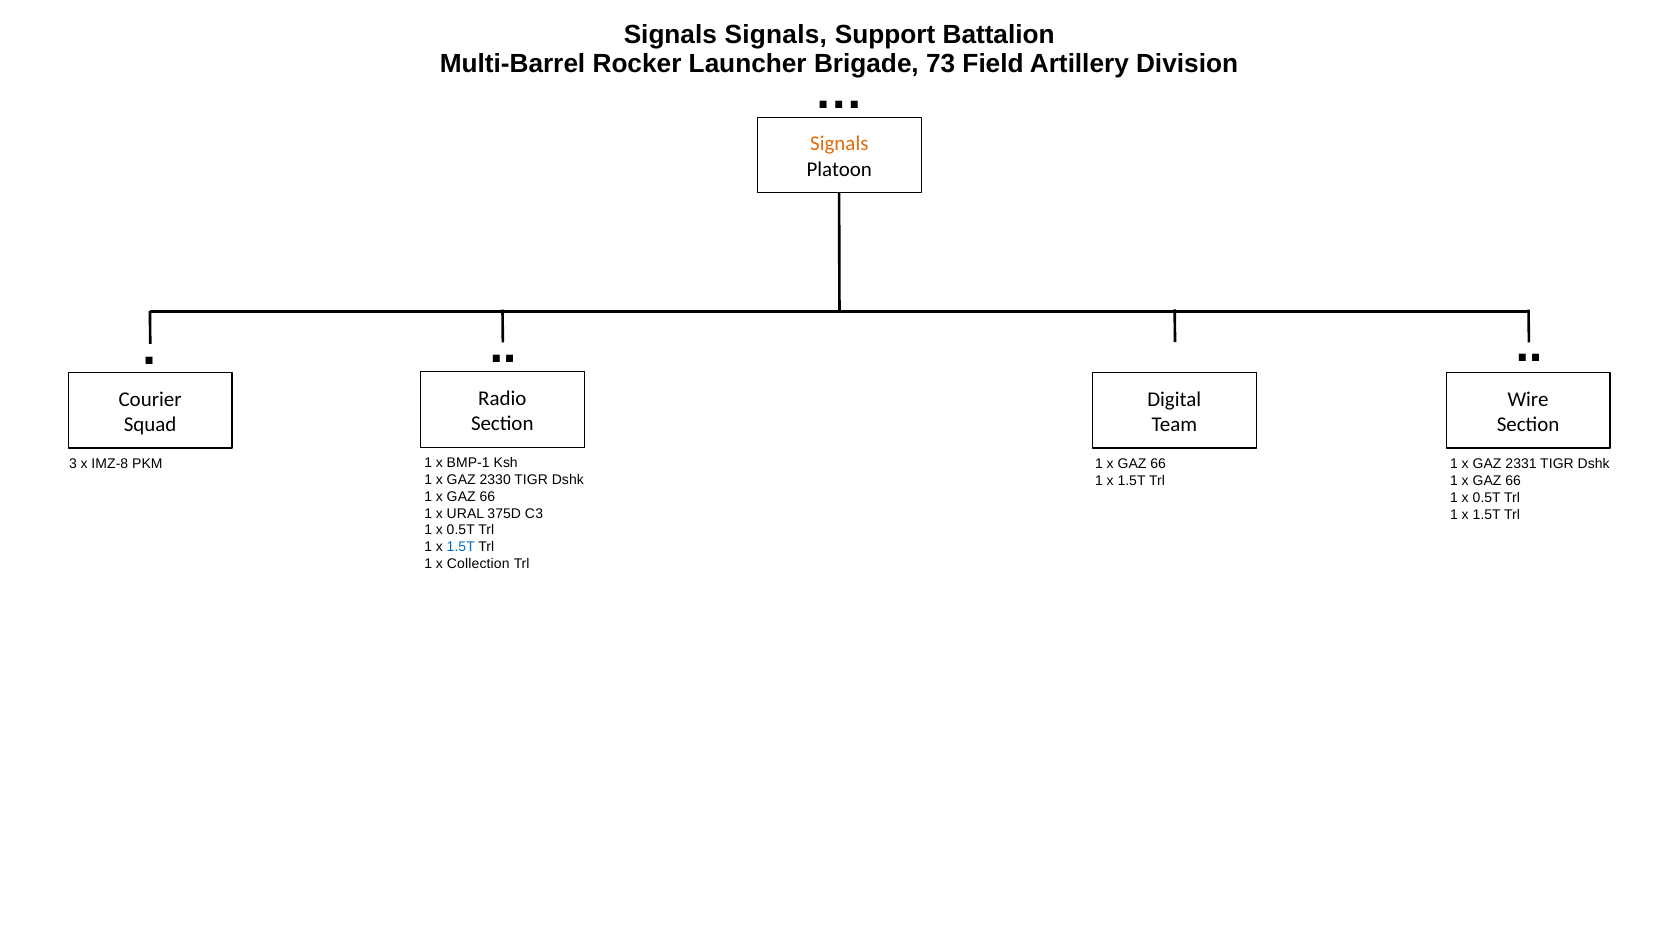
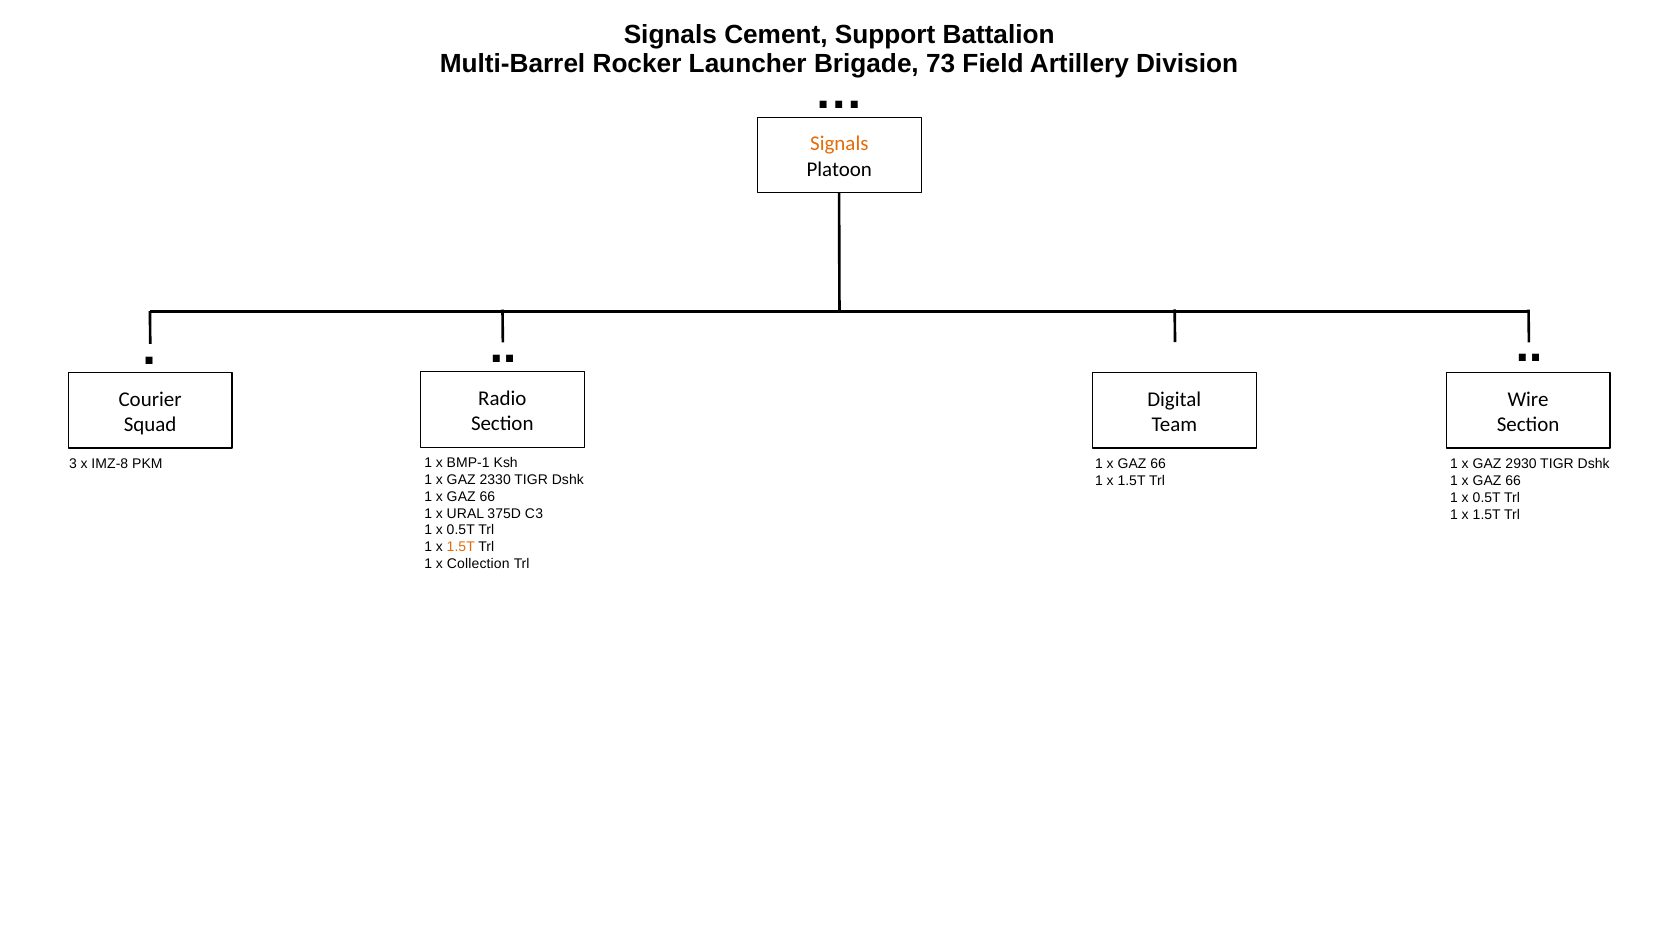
Signals Signals: Signals -> Cement (776, 35)
2331: 2331 -> 2930 (1521, 464)
1.5T colour: blue -> orange (461, 547)
